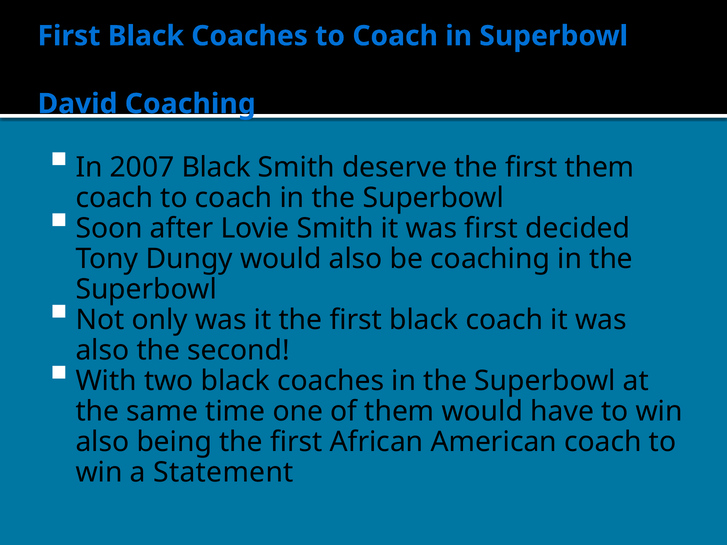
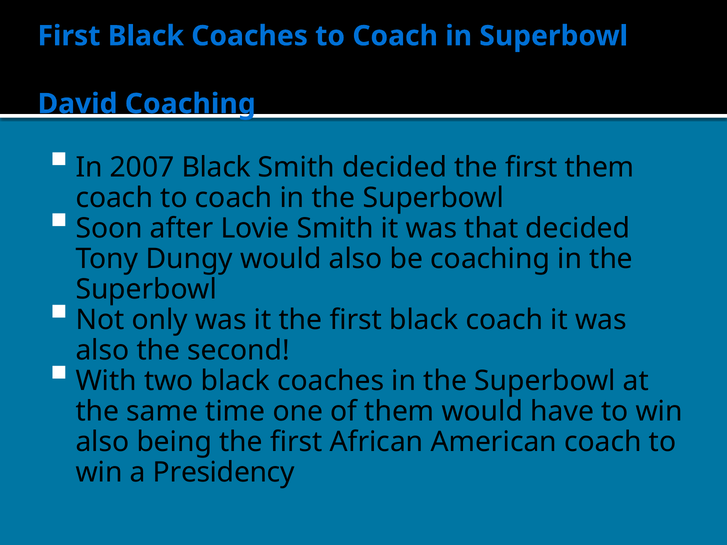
Smith deserve: deserve -> decided (394, 167)
was first: first -> that (491, 228)
Statement: Statement -> Presidency (224, 473)
